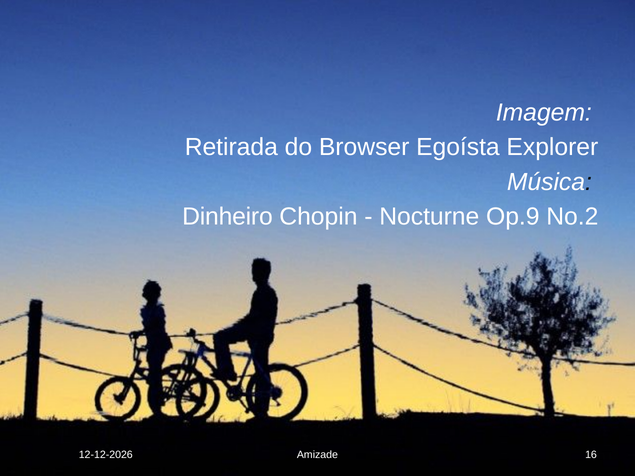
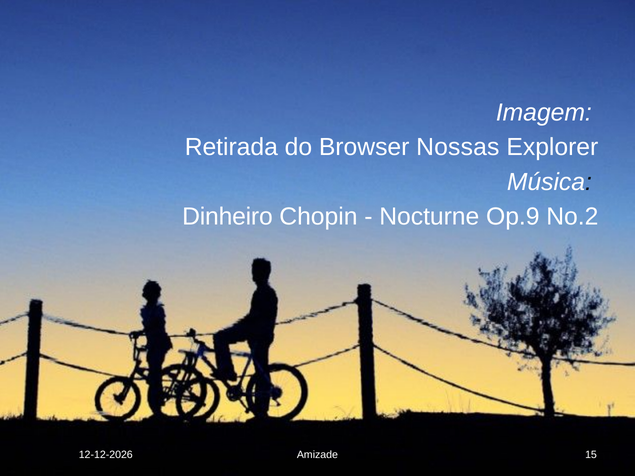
Egoísta: Egoísta -> Nossas (458, 147)
16: 16 -> 15 (591, 455)
